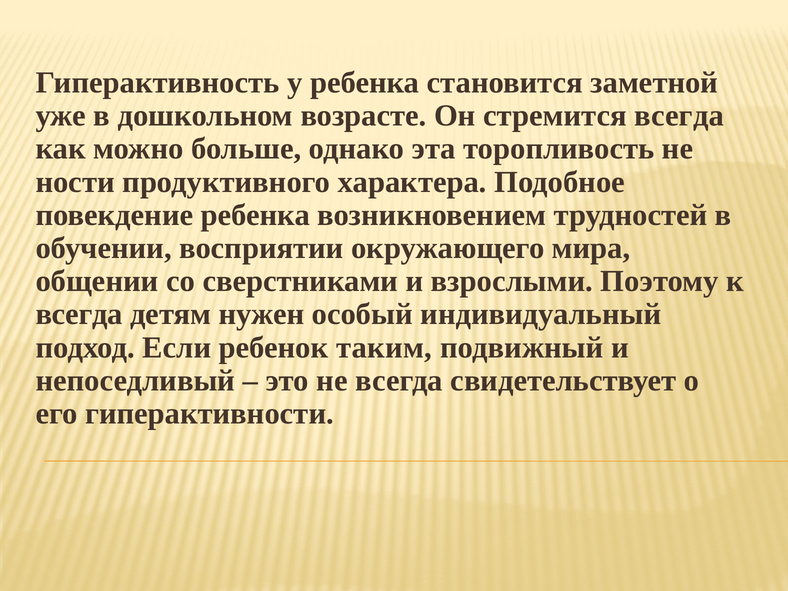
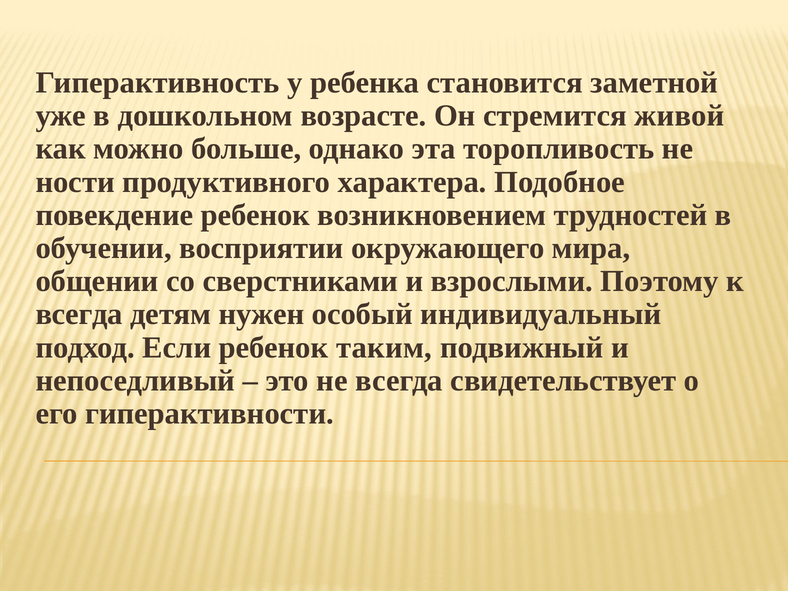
стремится всегда: всегда -> живой (679, 116)
повекдение ребенка: ребенка -> ребенок (255, 215)
